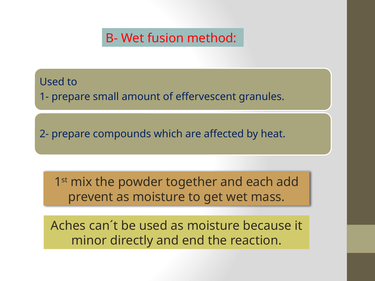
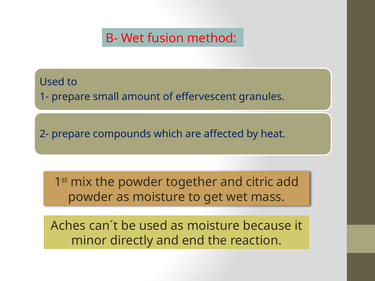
each: each -> citric (260, 182)
prevent: prevent -> powder (91, 197)
